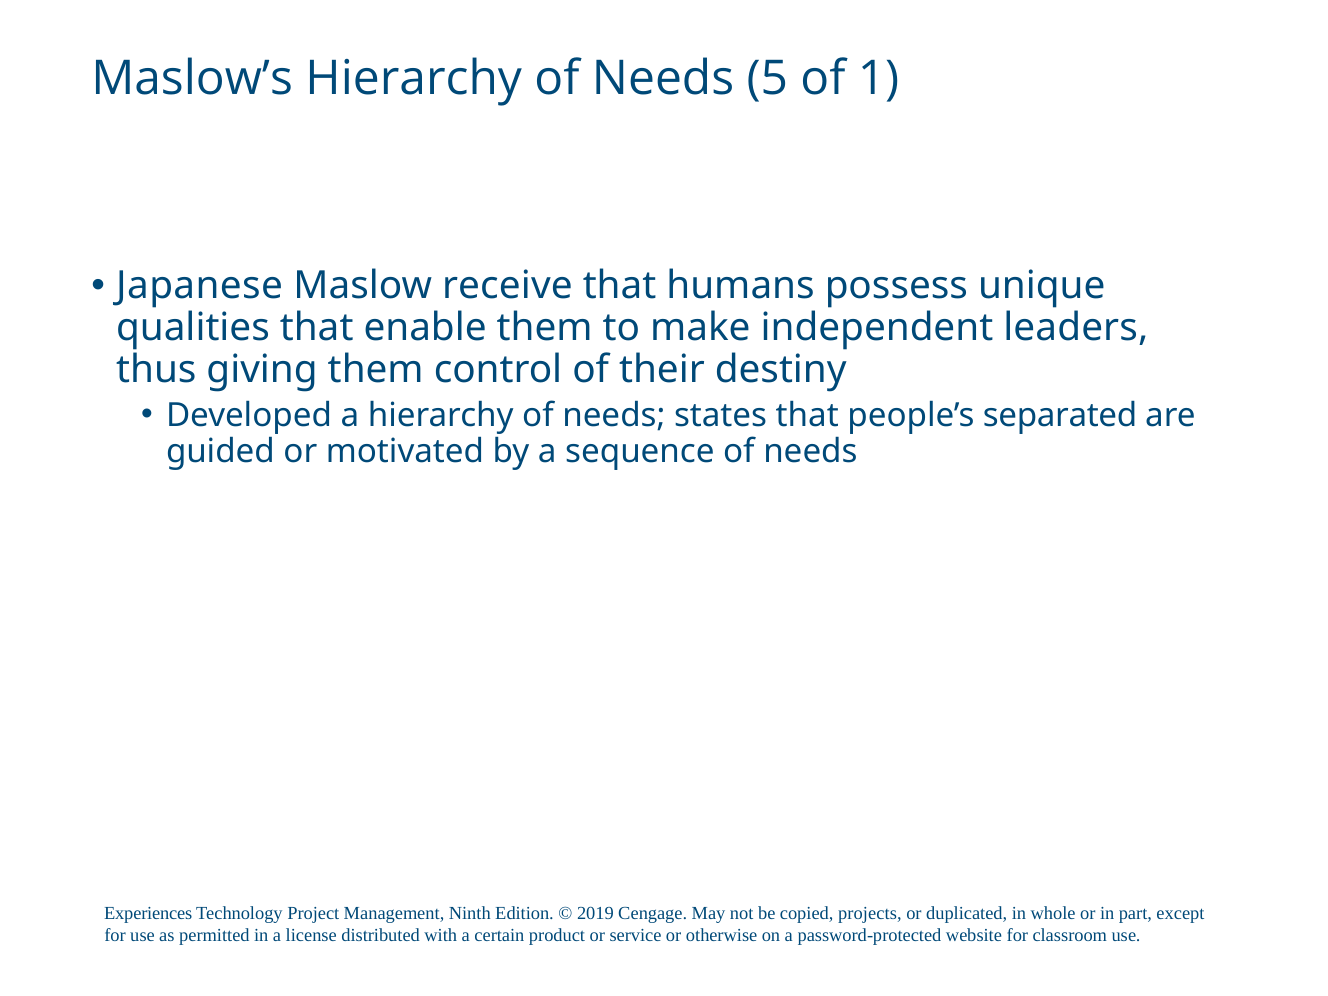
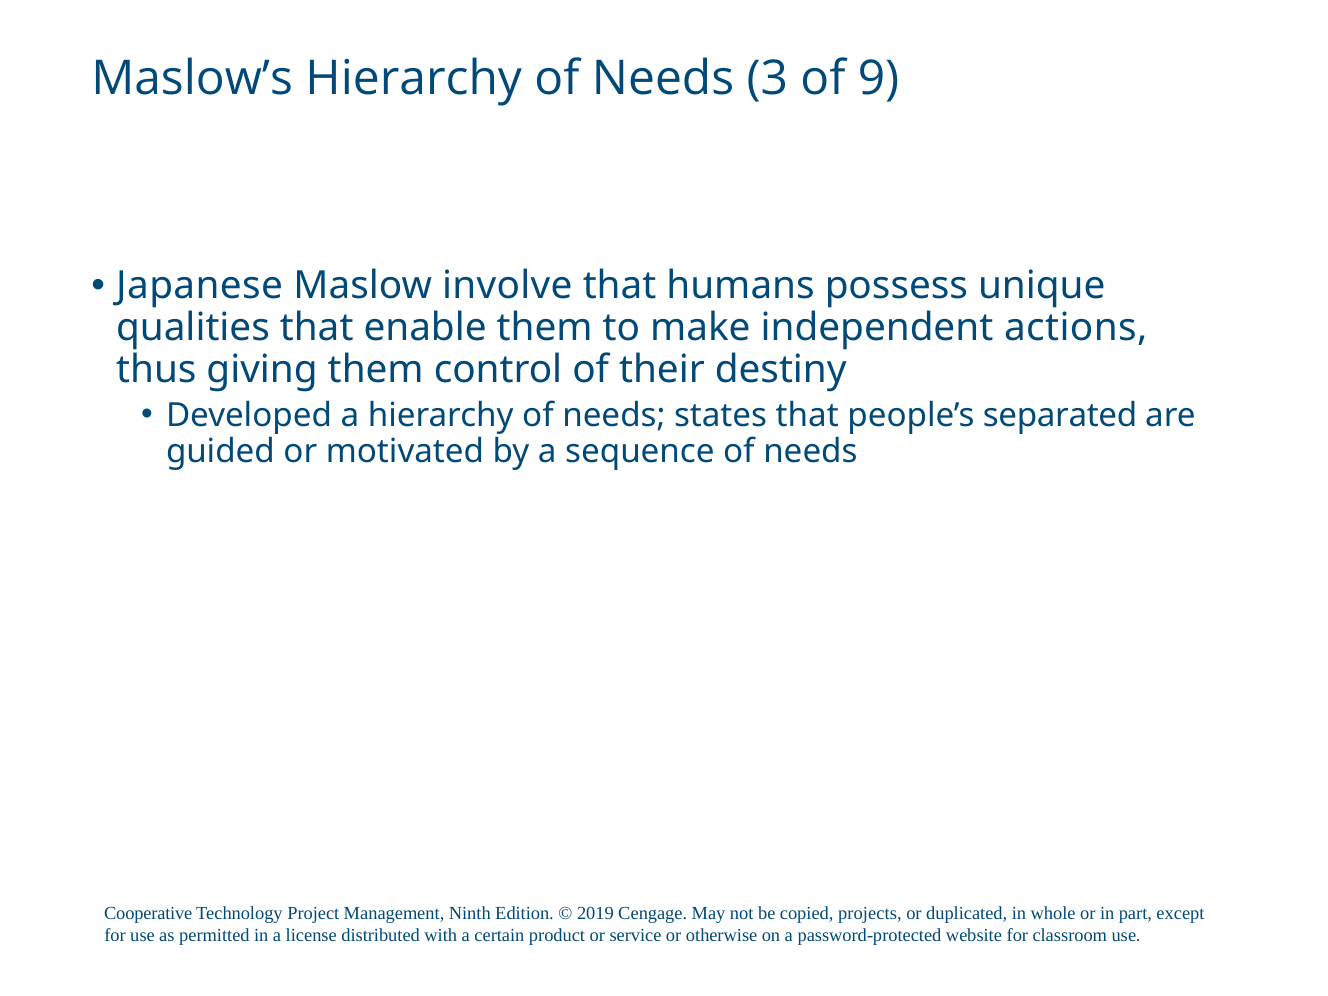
5: 5 -> 3 (767, 79)
1: 1 -> 9 (879, 79)
receive: receive -> involve (507, 286)
leaders: leaders -> actions (1076, 328)
Experiences: Experiences -> Cooperative (148, 913)
